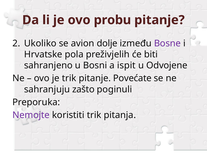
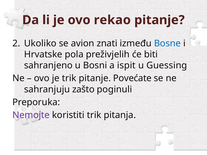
probu: probu -> rekao (112, 20)
dolje: dolje -> znati (107, 43)
Bosne colour: purple -> blue (167, 43)
Odvojene: Odvojene -> Guessing (167, 66)
